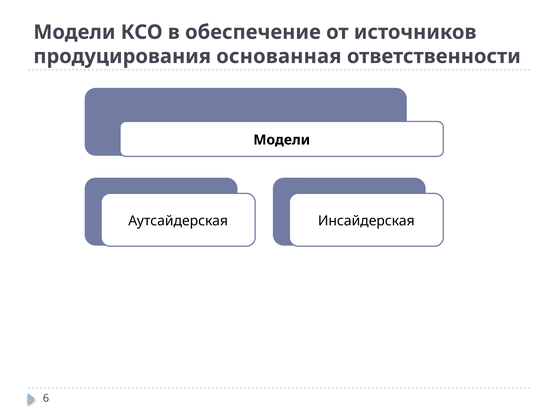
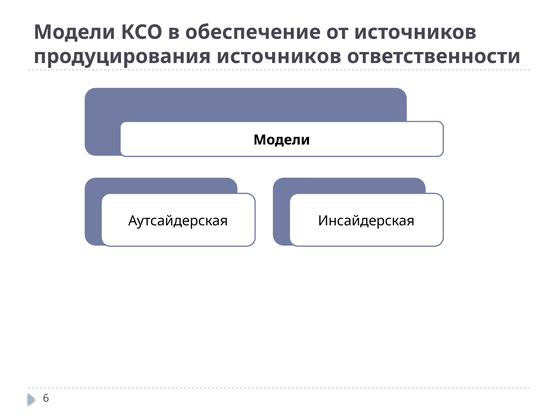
продуцирования основанная: основанная -> источников (279, 56)
